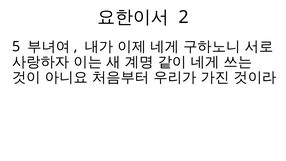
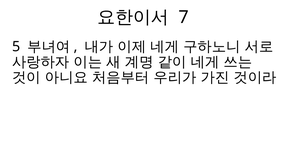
2: 2 -> 7 (184, 17)
